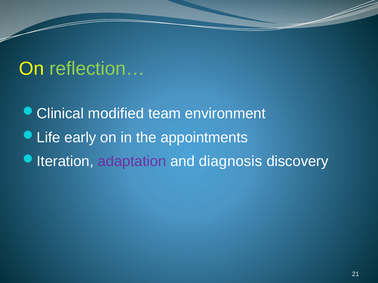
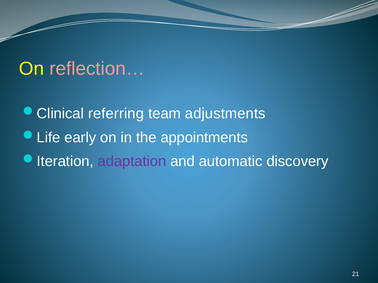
reflection… colour: light green -> pink (97, 69)
modified: modified -> referring (116, 114)
environment: environment -> adjustments (225, 114)
diagnosis: diagnosis -> automatic (231, 162)
